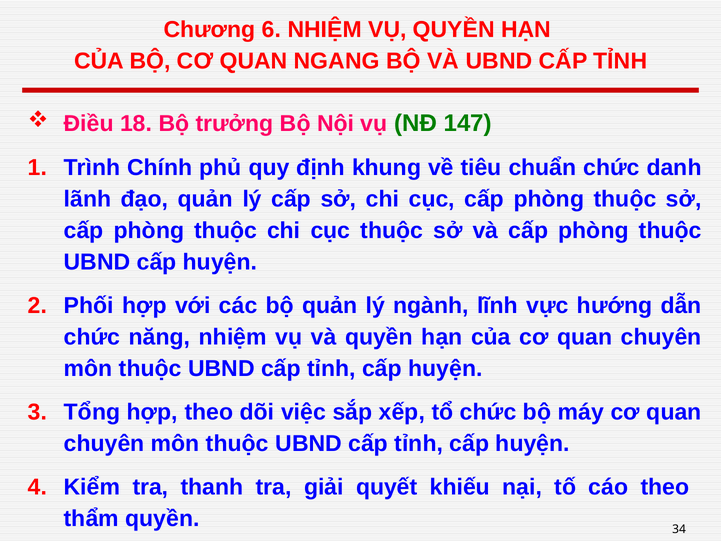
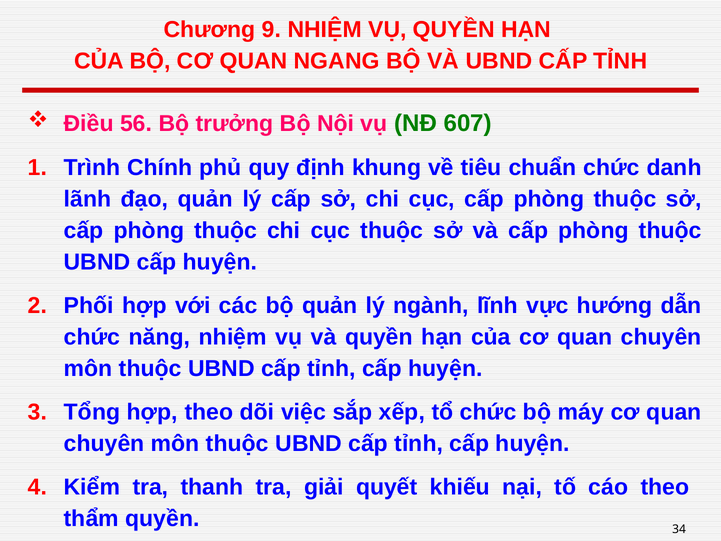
6: 6 -> 9 (271, 30)
18: 18 -> 56 (136, 124)
147: 147 -> 607 (468, 123)
